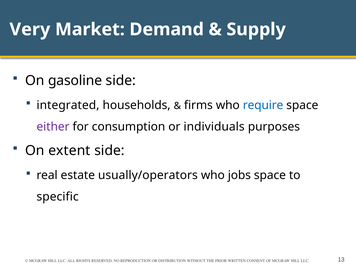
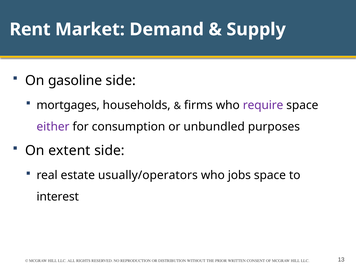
Very: Very -> Rent (30, 29)
integrated: integrated -> mortgages (68, 105)
require colour: blue -> purple (263, 105)
individuals: individuals -> unbundled (214, 127)
specific: specific -> interest (58, 197)
